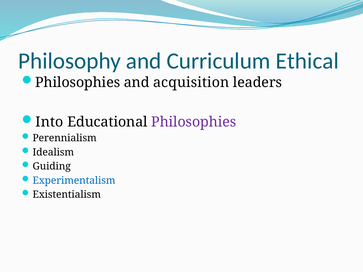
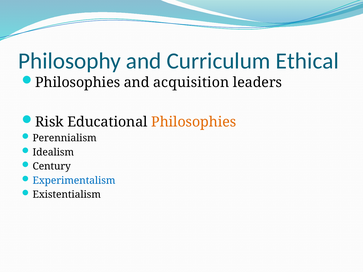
Into: Into -> Risk (49, 122)
Philosophies colour: purple -> orange (194, 122)
Guiding: Guiding -> Century (52, 167)
